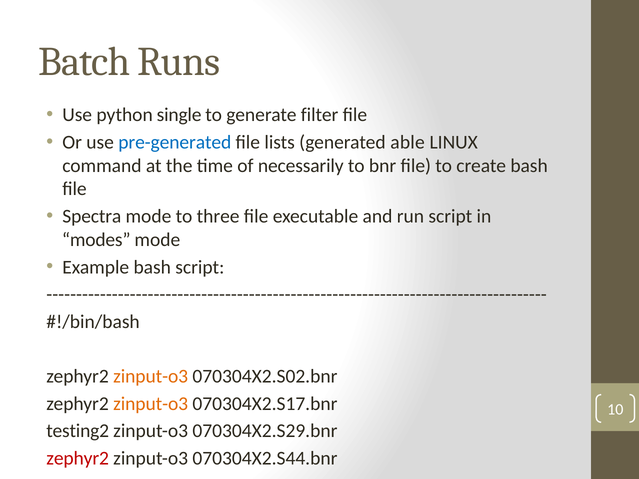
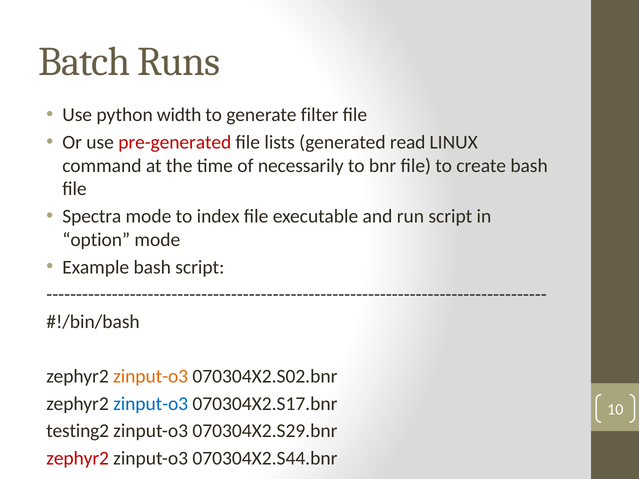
single: single -> width (179, 115)
pre-generated colour: blue -> red (175, 142)
able: able -> read (408, 142)
three: three -> index (218, 216)
modes: modes -> option (96, 240)
zinput-o3 colour: orange -> blue (151, 404)
